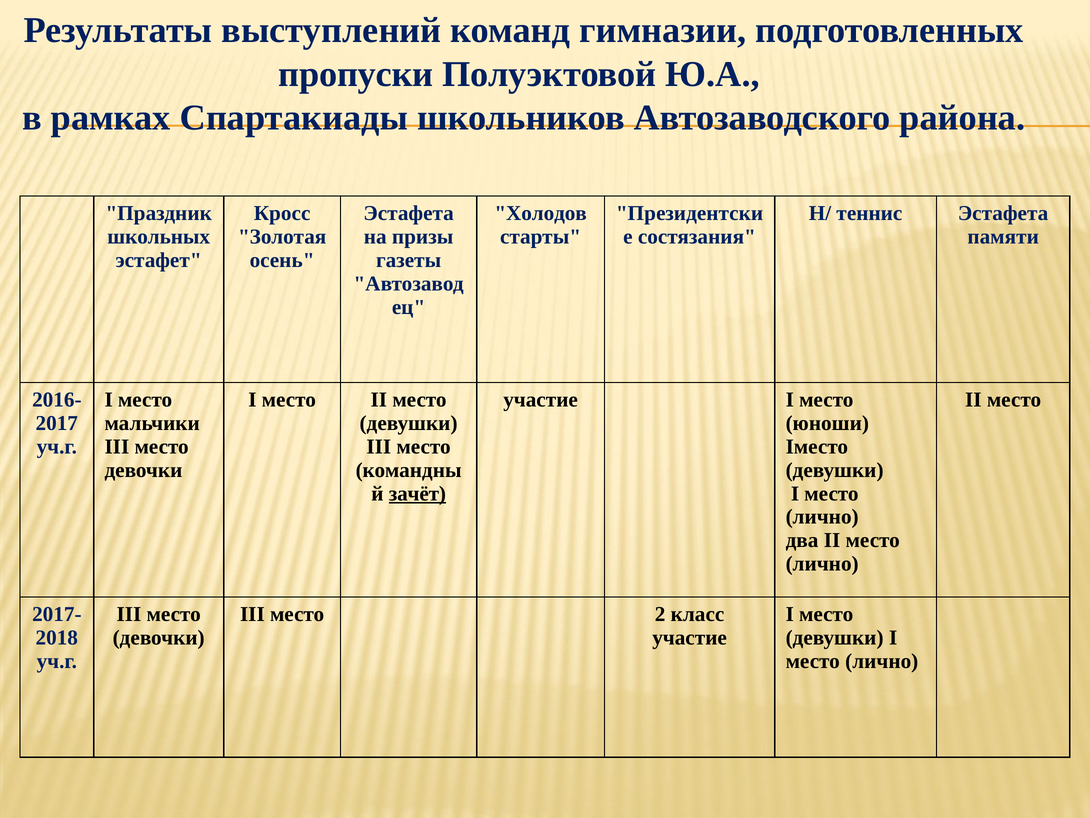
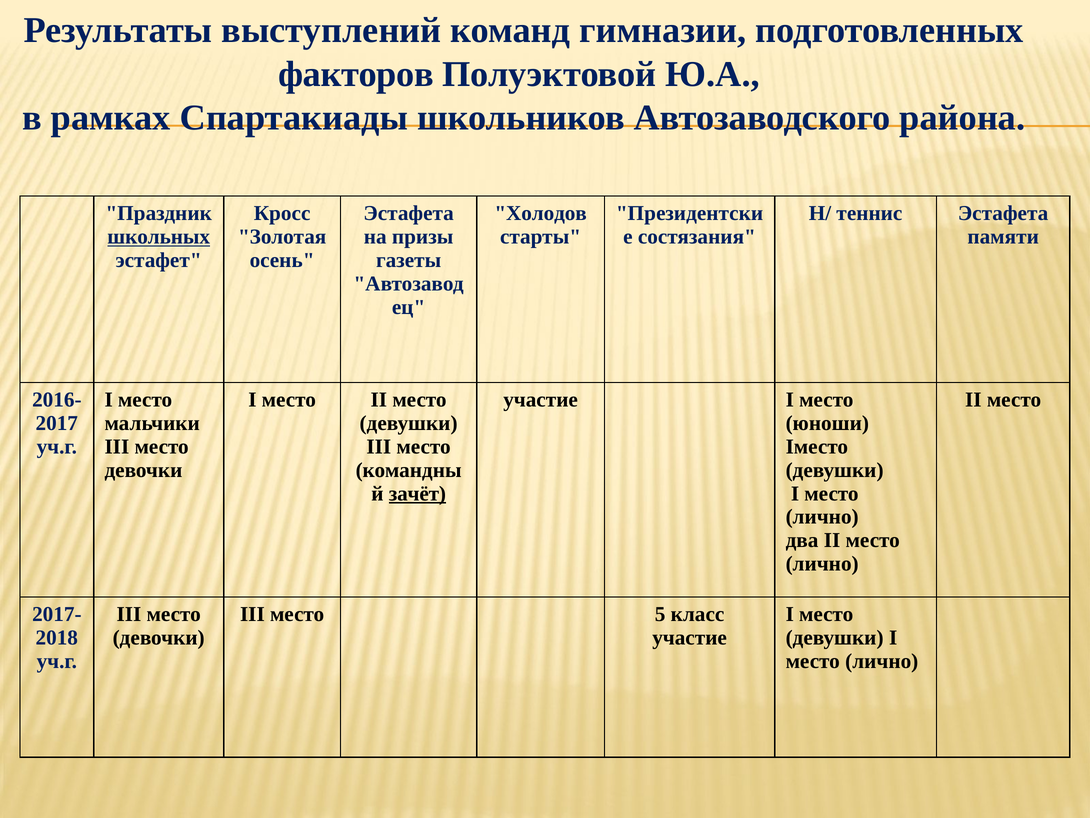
пропуски: пропуски -> факторов (356, 74)
школьных underline: none -> present (159, 237)
2: 2 -> 5 (660, 614)
